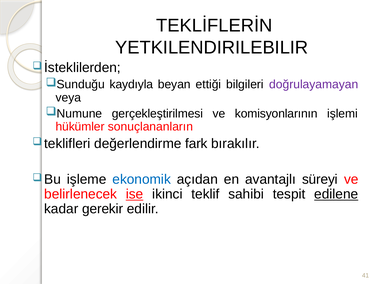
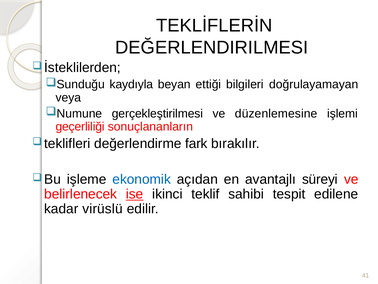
YETKILENDIRILEBILIR: YETKILENDIRILEBILIR -> DEĞERLENDIRILMESI (212, 48)
doğrulayamayan colour: purple -> black (314, 84)
komisyonlarının: komisyonlarının -> düzenlemesine (276, 113)
hükümler: hükümler -> geçerliliği (80, 126)
edilene underline: present -> none (336, 194)
gerekir: gerekir -> virüslü (103, 209)
